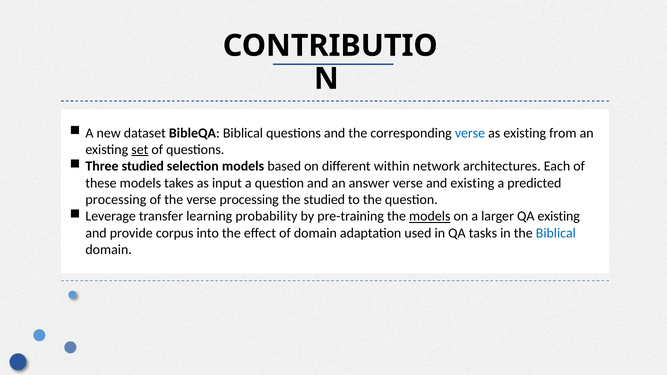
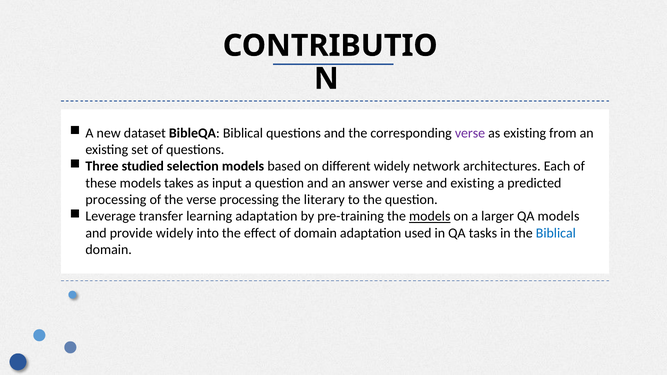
verse colour: blue -> purple (470, 133)
set underline: present -> none (140, 150)
different within: within -> widely (392, 166)
the studied: studied -> literary (324, 200)
learning probability: probability -> adaptation (266, 216)
QA existing: existing -> models (559, 216)
provide corpus: corpus -> widely (175, 233)
